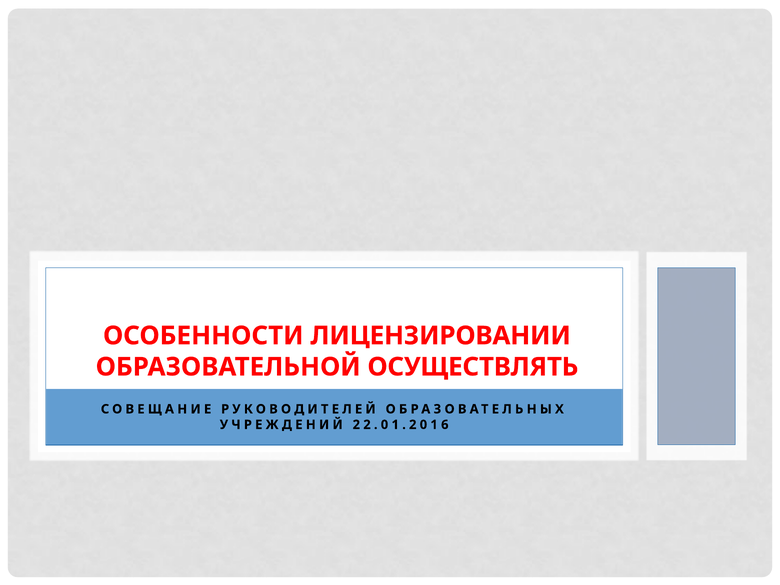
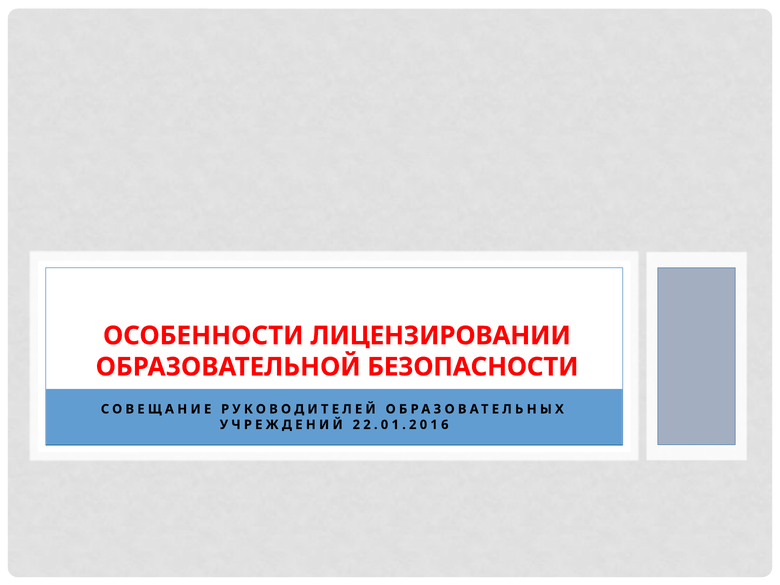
ОСУЩЕСТВЛЯТЬ: ОСУЩЕСТВЛЯТЬ -> БЕЗОПАСНОСТИ (473, 367)
